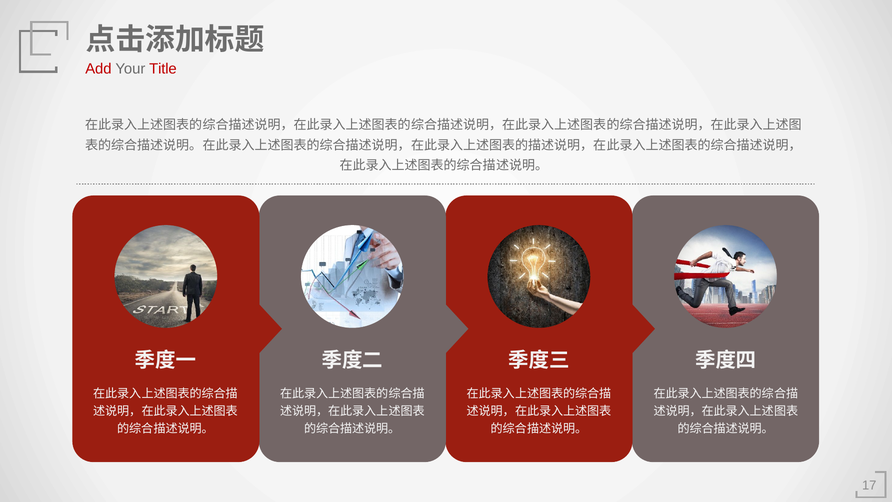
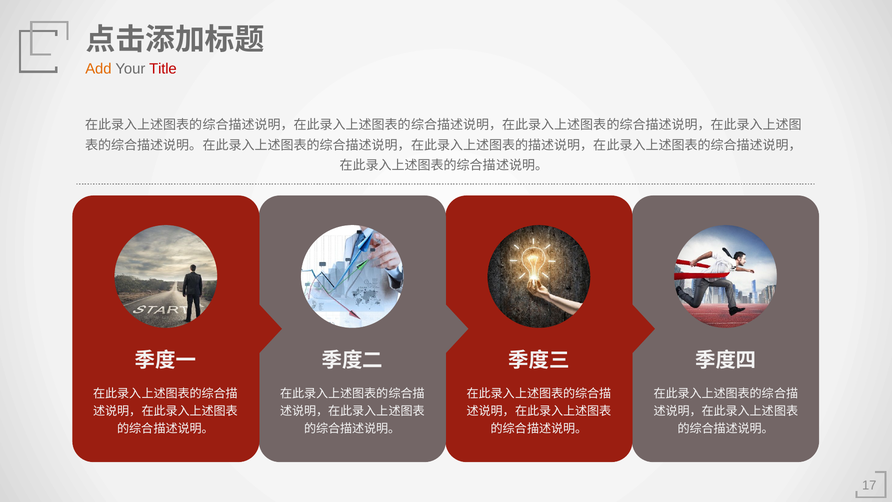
Add colour: red -> orange (98, 69)
